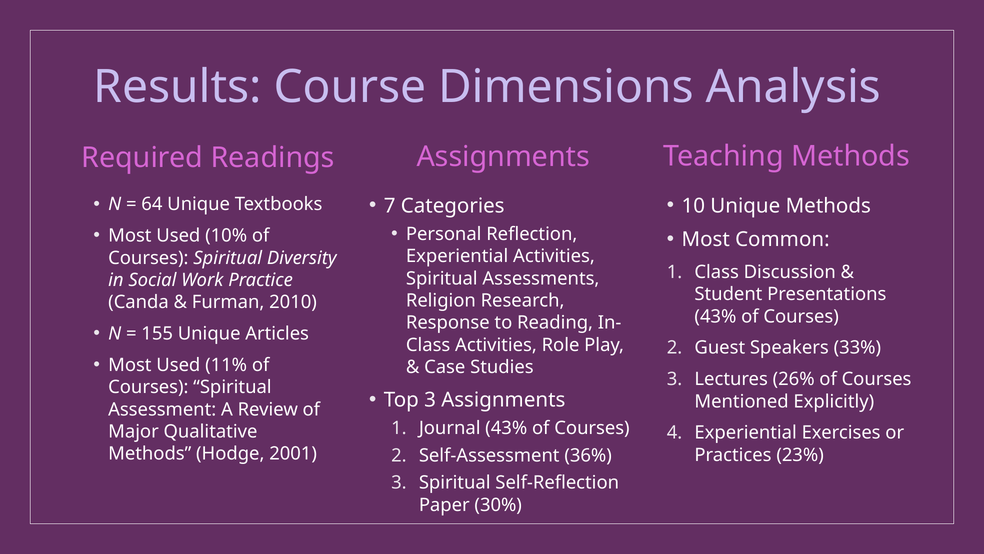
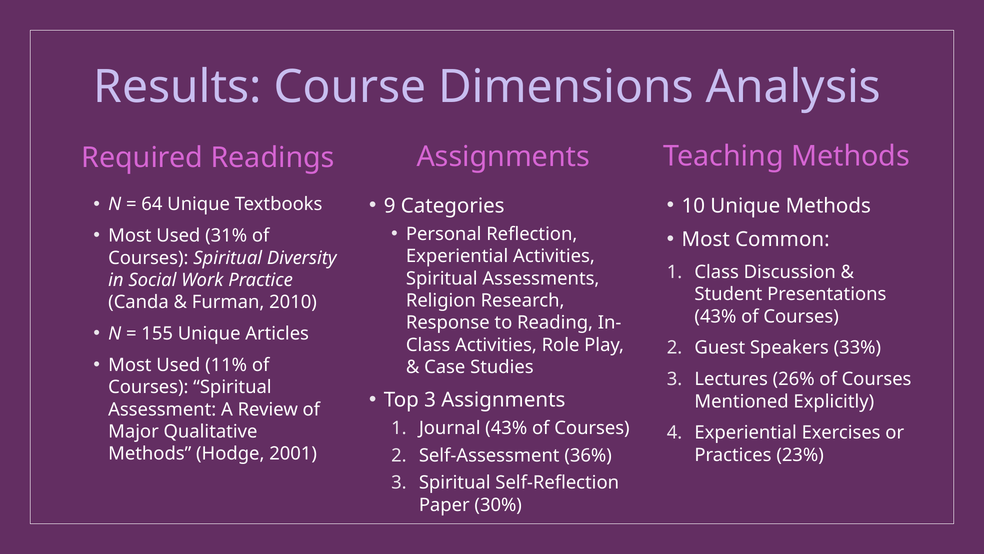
7: 7 -> 9 (390, 206)
10%: 10% -> 31% (226, 236)
